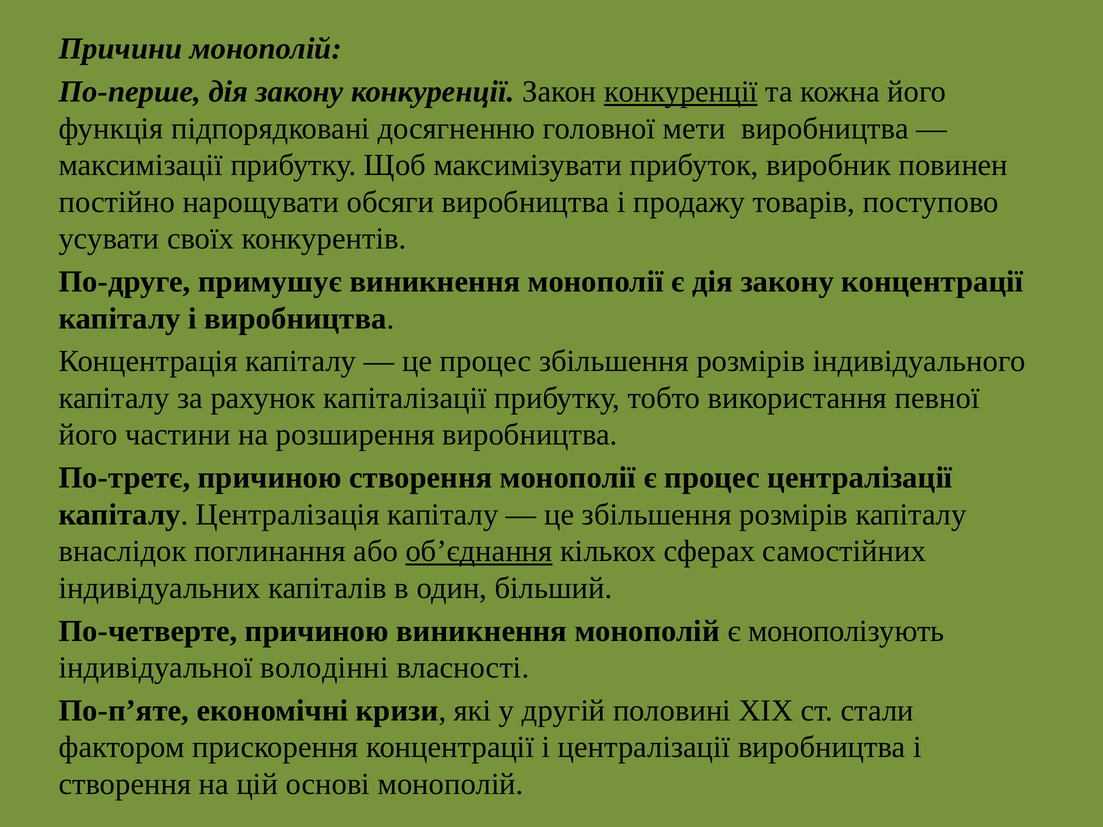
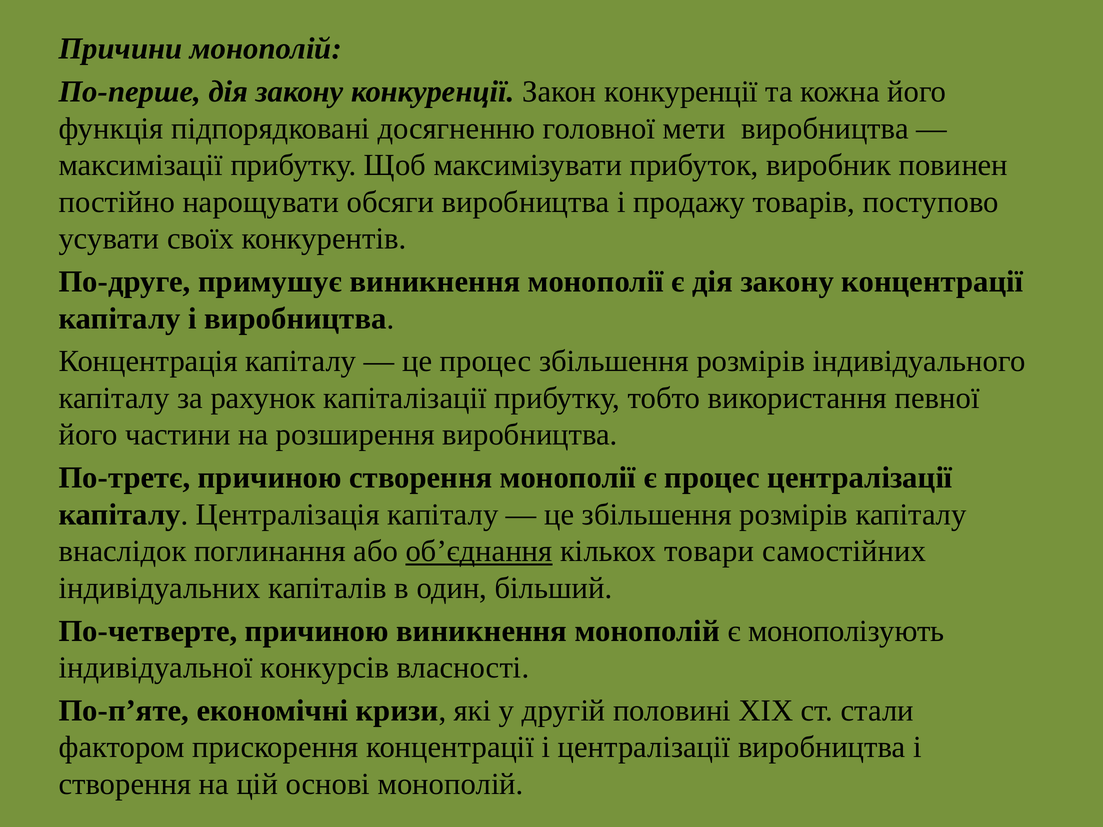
конкуренції underline: present -> none (681, 92)
сферах: сферах -> товари (709, 551)
володінні: володінні -> конкурсів (325, 668)
